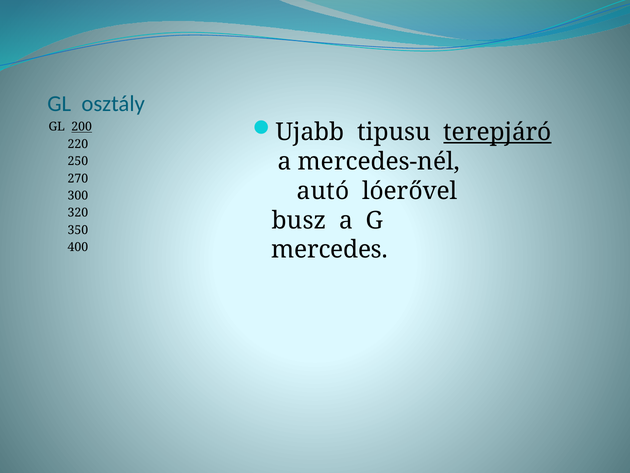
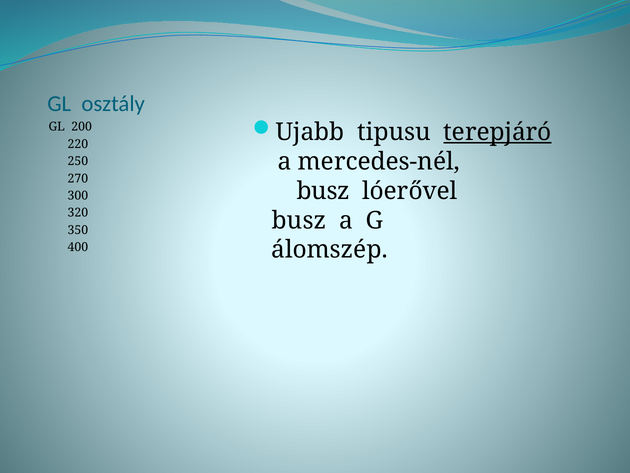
200 underline: present -> none (82, 127)
autó: autó -> busz (323, 191)
mercedes: mercedes -> álomszép (330, 250)
